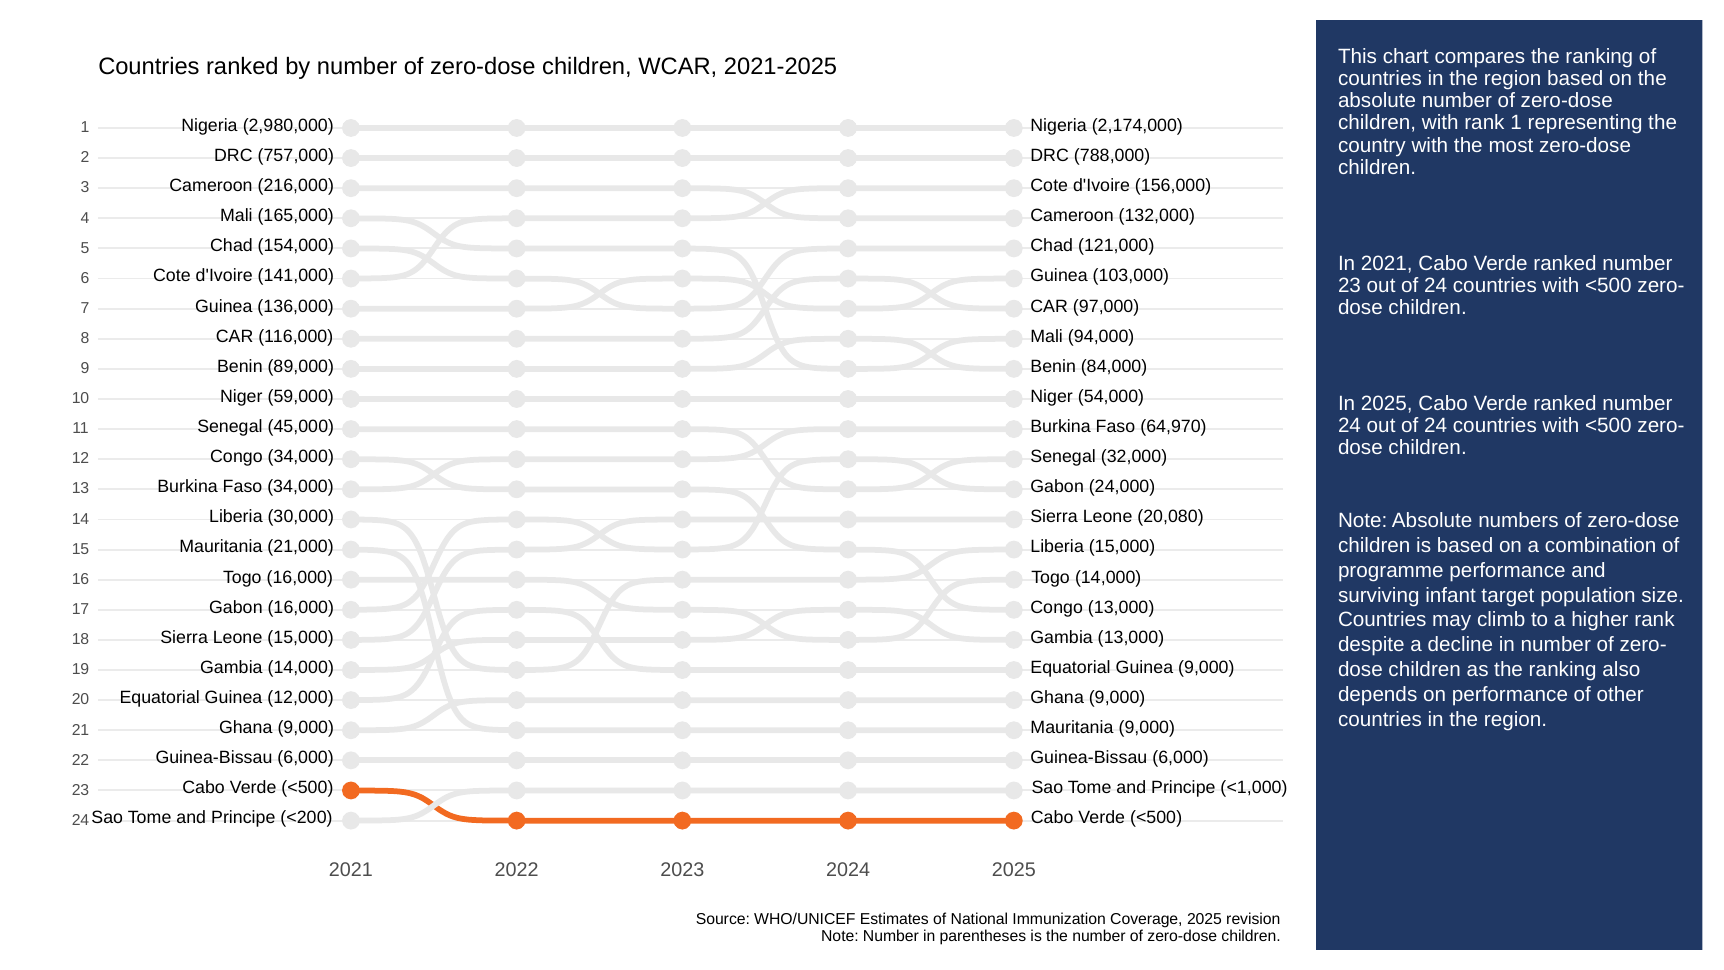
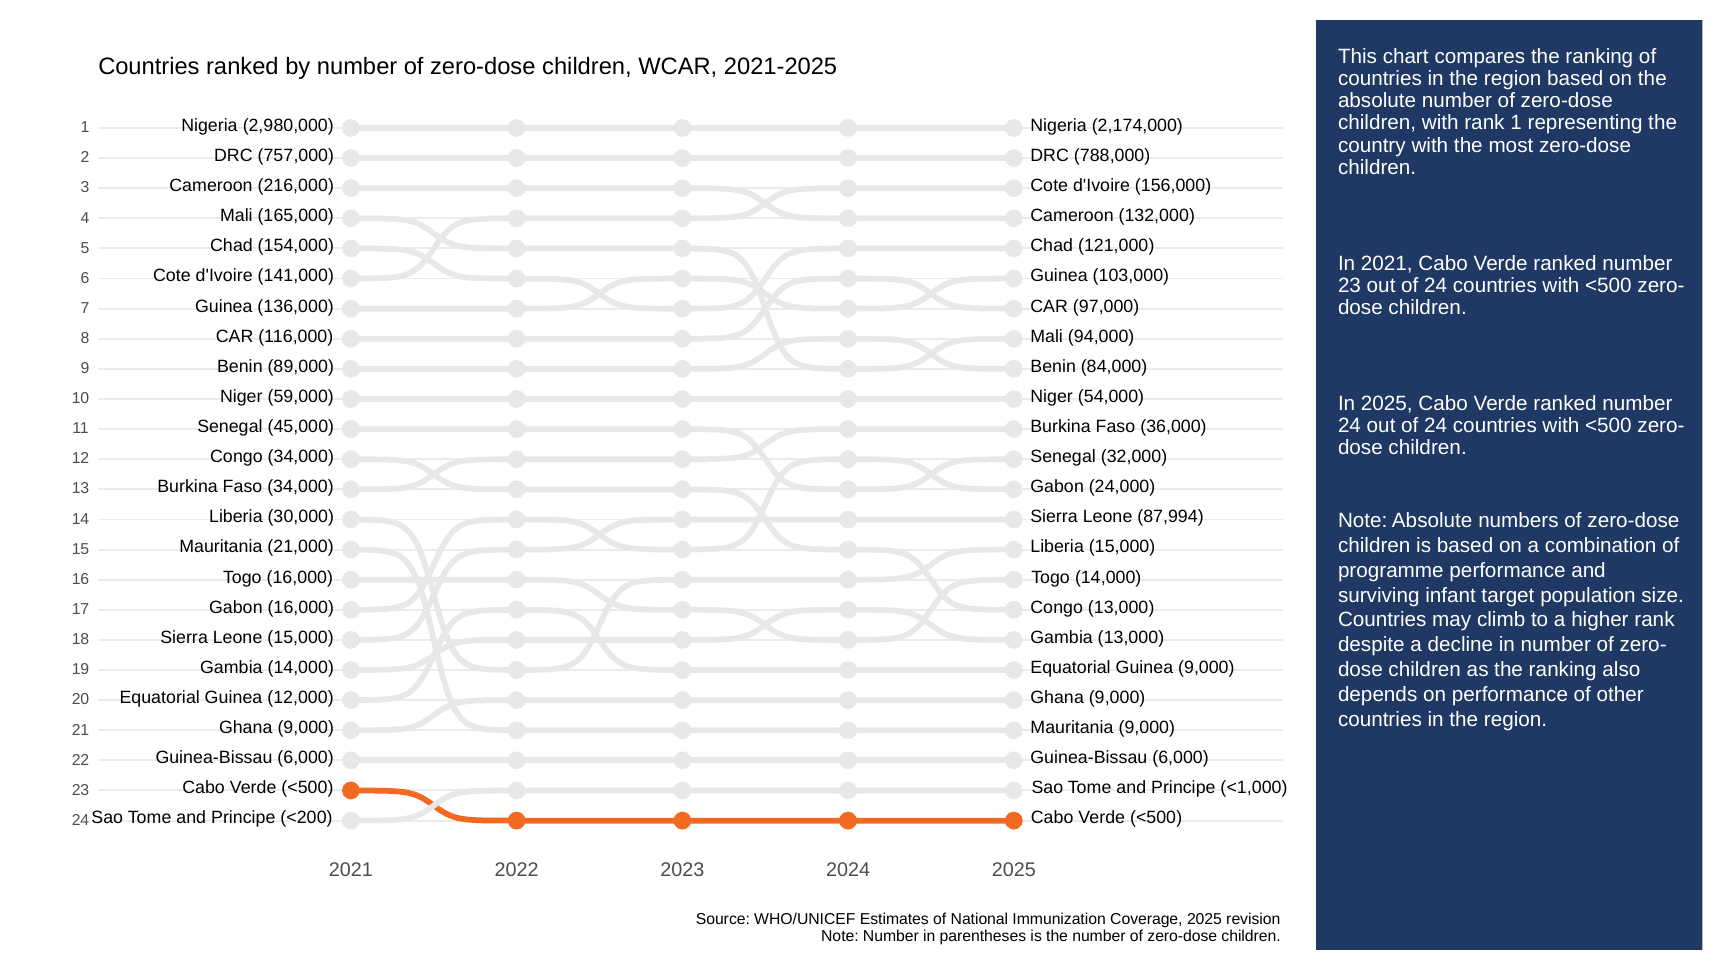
64,970: 64,970 -> 36,000 (1173, 426)
20,080: 20,080 -> 87,994 (1171, 517)
